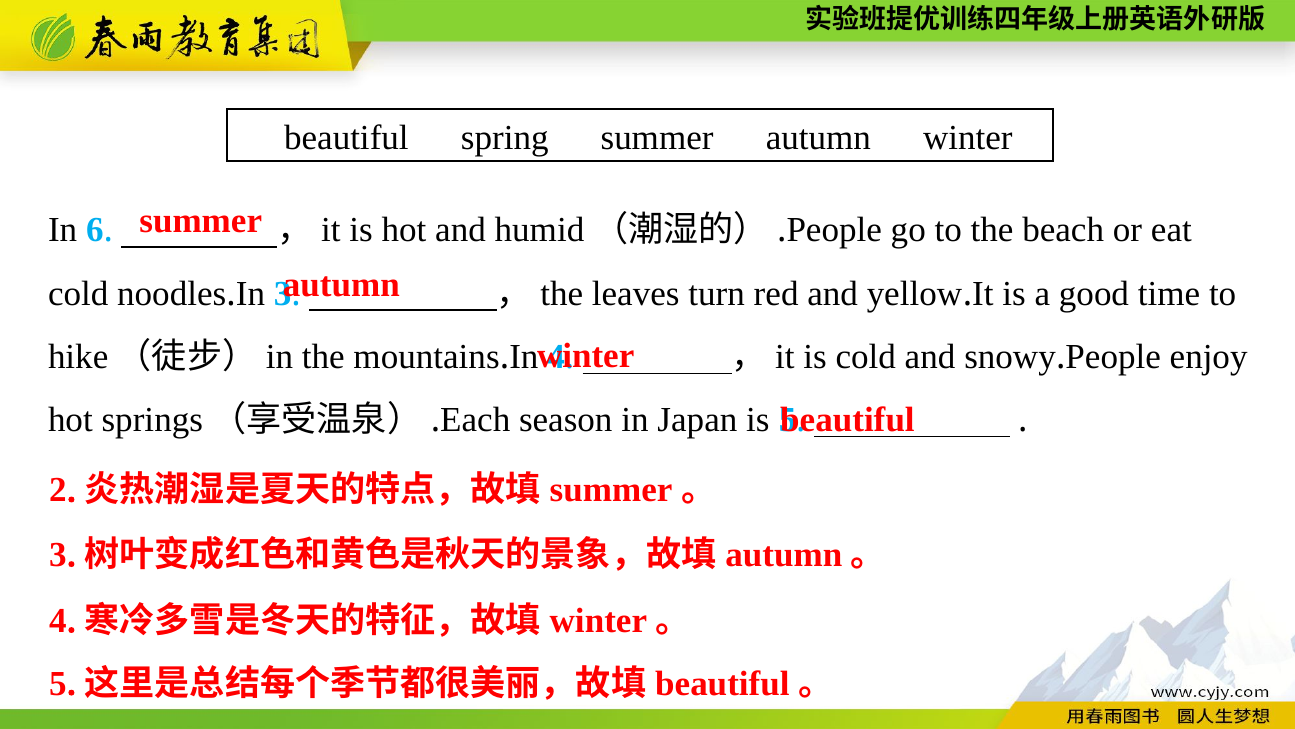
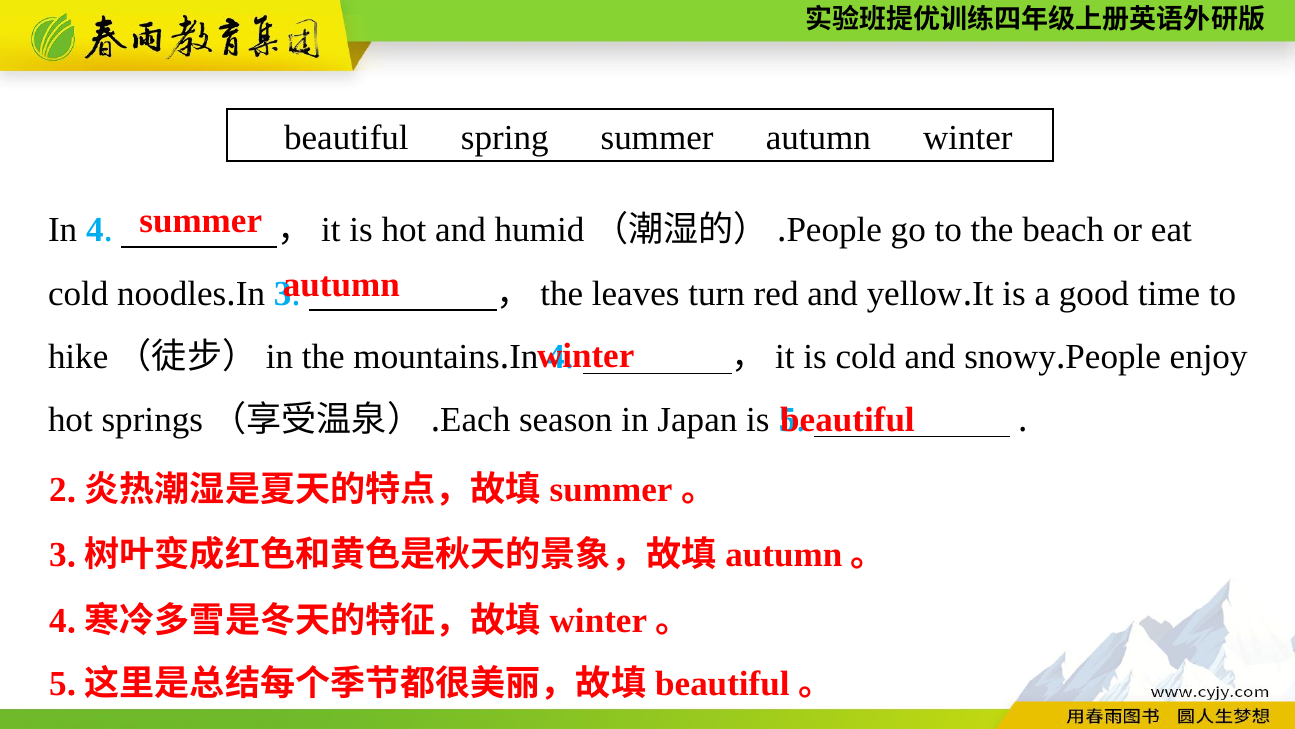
6: 6 -> 4 (95, 230)
